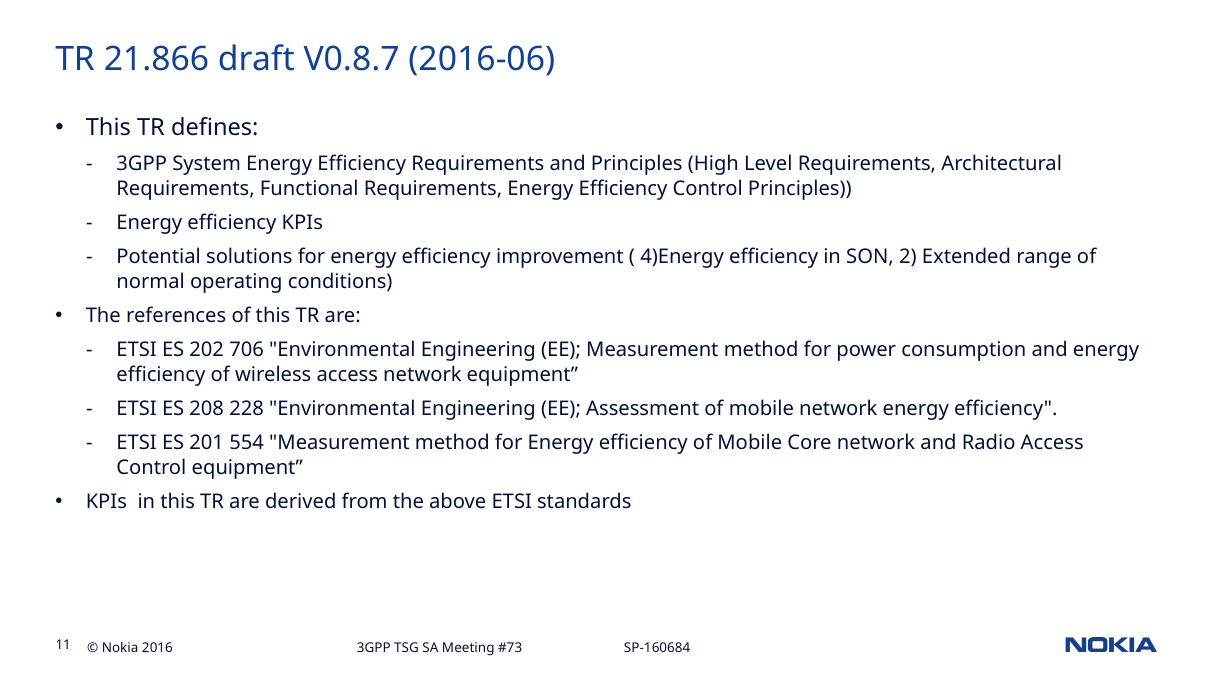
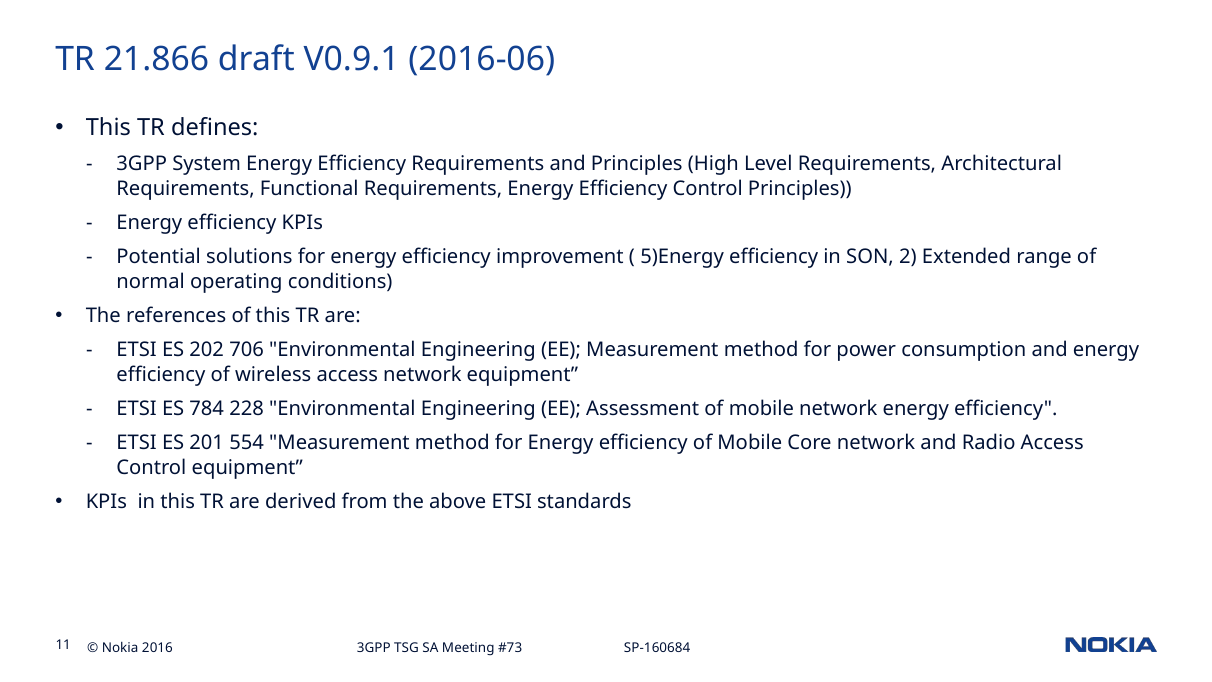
V0.8.7: V0.8.7 -> V0.9.1 (352, 60)
4)Energy: 4)Energy -> 5)Energy (682, 257)
208: 208 -> 784 (207, 409)
